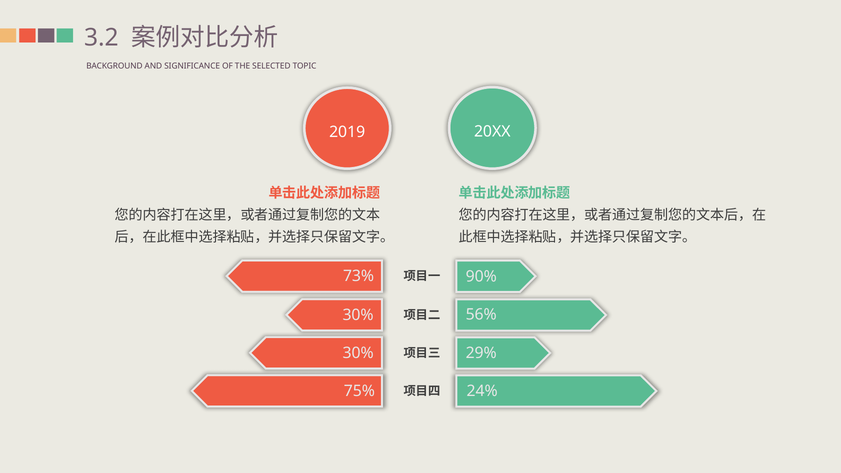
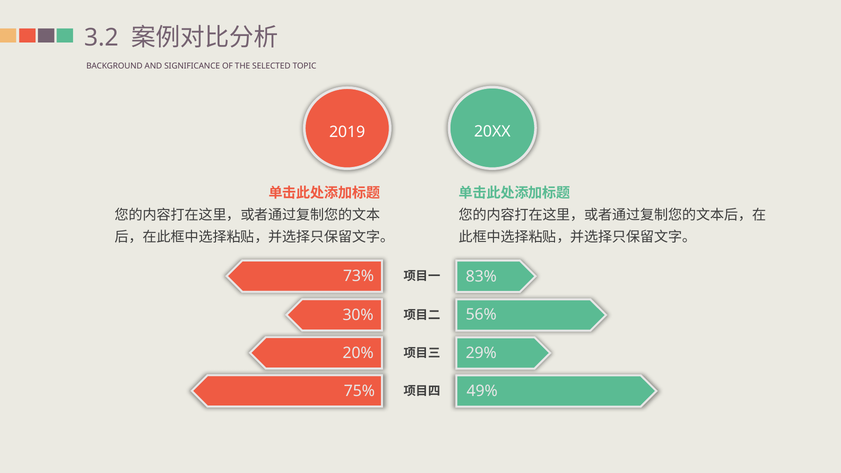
90%: 90% -> 83% (481, 276)
30%: 30% -> 20% (358, 353)
24%: 24% -> 49% (482, 391)
